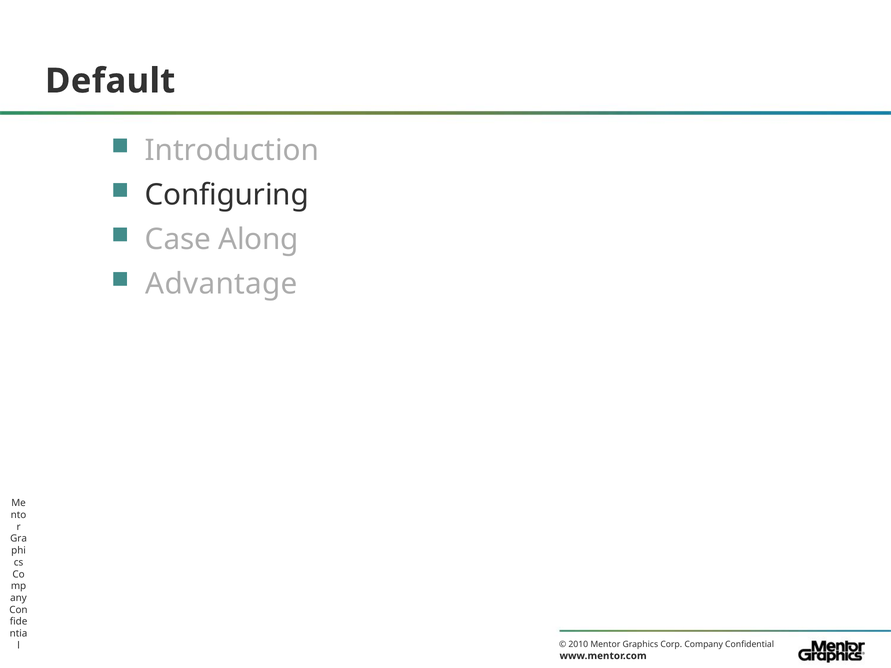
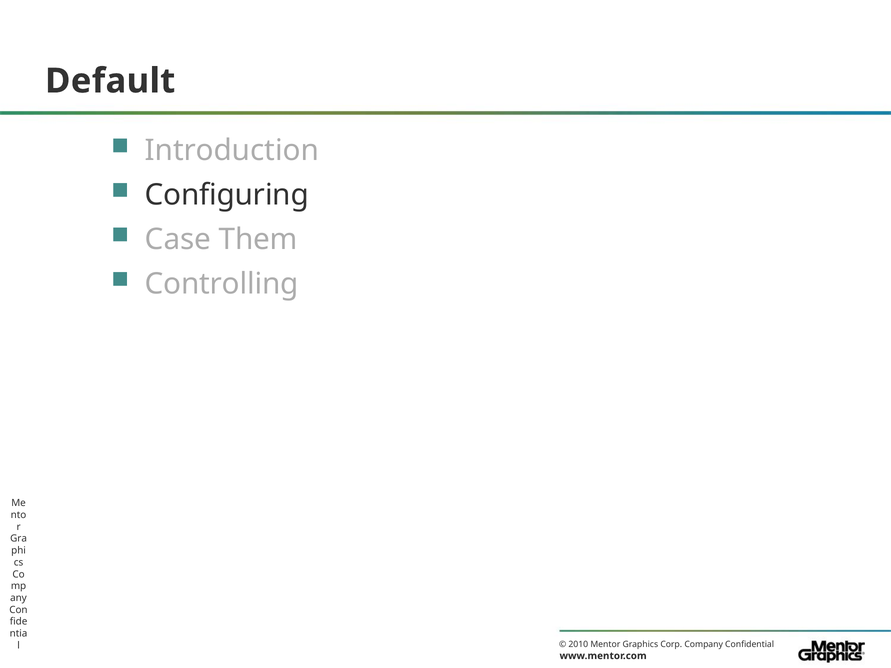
Along: Along -> Them (258, 240)
Advantage: Advantage -> Controlling (222, 284)
